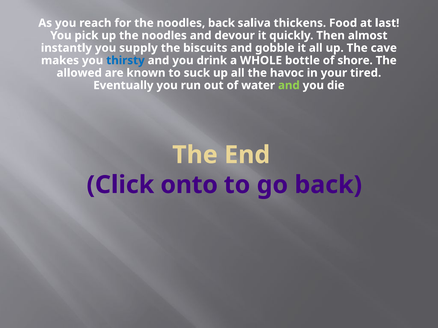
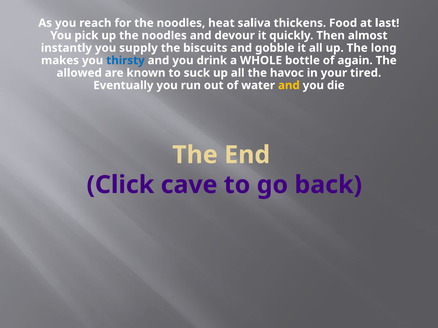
noodles back: back -> heat (221, 23)
cave: cave -> long (384, 48)
shore: shore -> again (355, 61)
and colour: light green -> yellow (289, 85)
onto: onto -> cave (189, 185)
